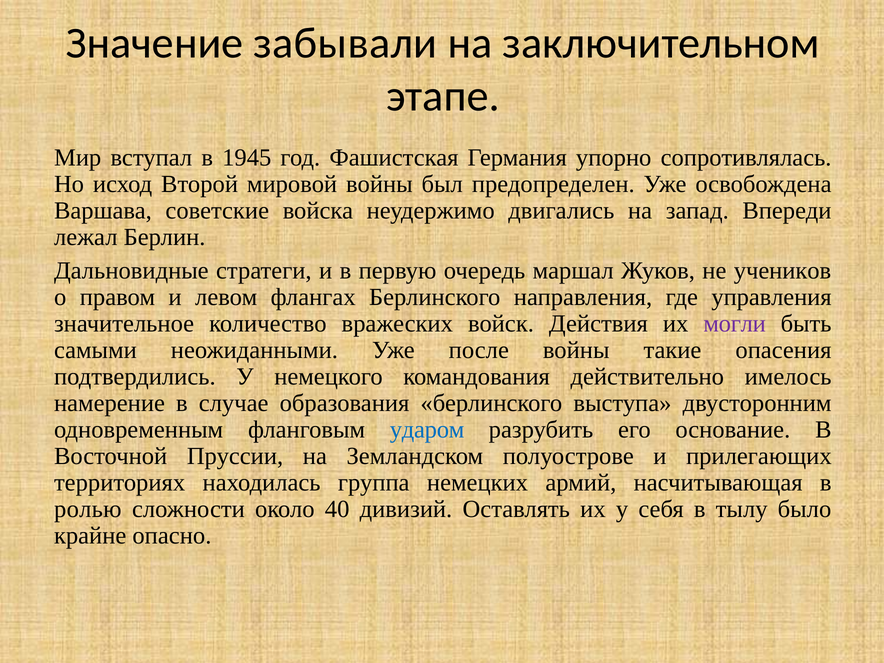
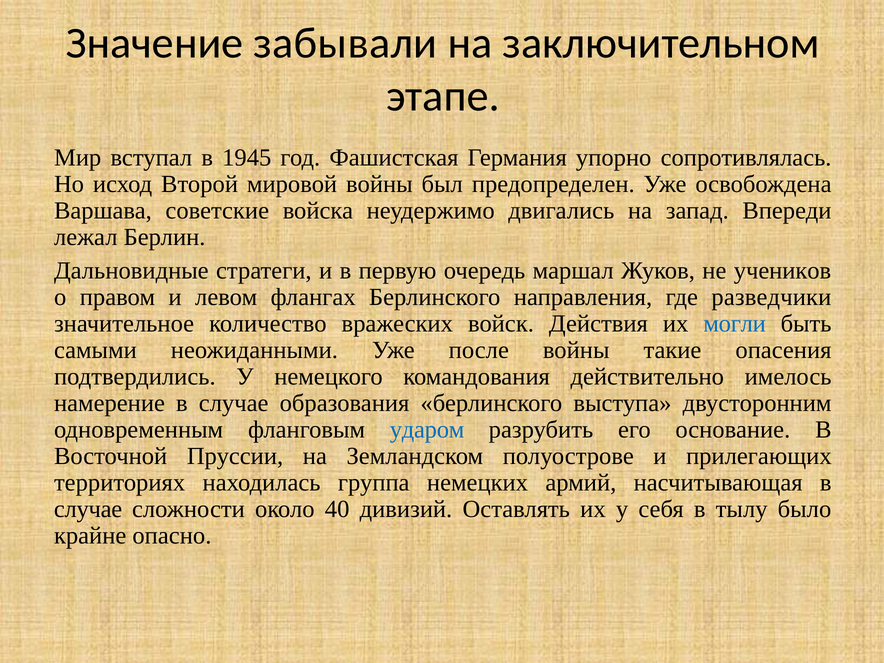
управления: управления -> разведчики (771, 297)
могли colour: purple -> blue (735, 324)
ролью: ролью -> случае (88, 509)
